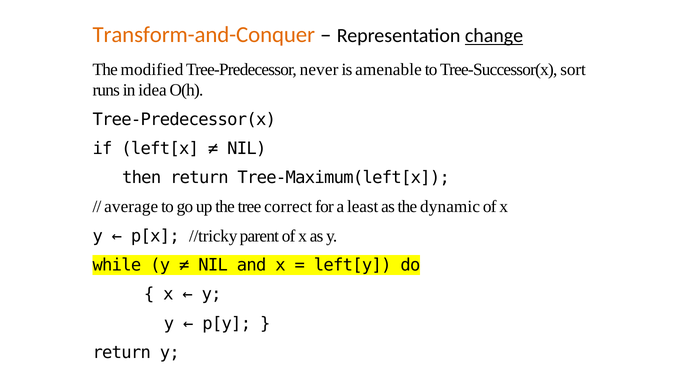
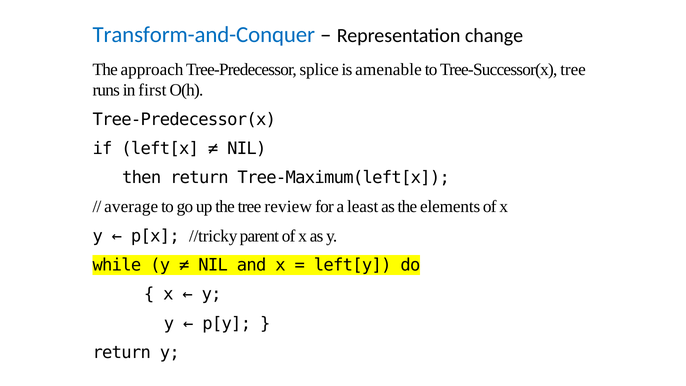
Transform-and-Conquer colour: orange -> blue (204, 35)
change underline: present -> none (494, 36)
modified: modified -> approach (152, 70)
never: never -> splice (319, 70)
Tree-Successor(x sort: sort -> tree (573, 70)
idea: idea -> first (152, 90)
correct: correct -> review (288, 207)
dynamic: dynamic -> elements (450, 207)
